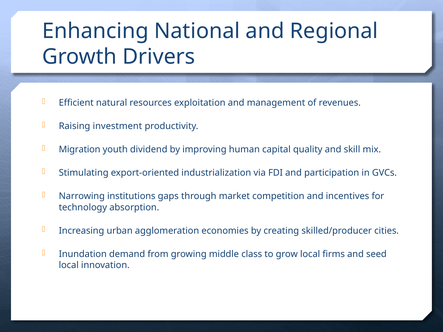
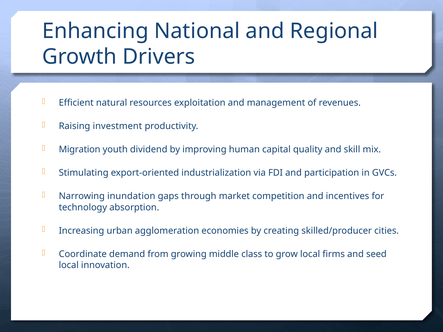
institutions: institutions -> inundation (131, 196)
Inundation: Inundation -> Coordinate (83, 254)
